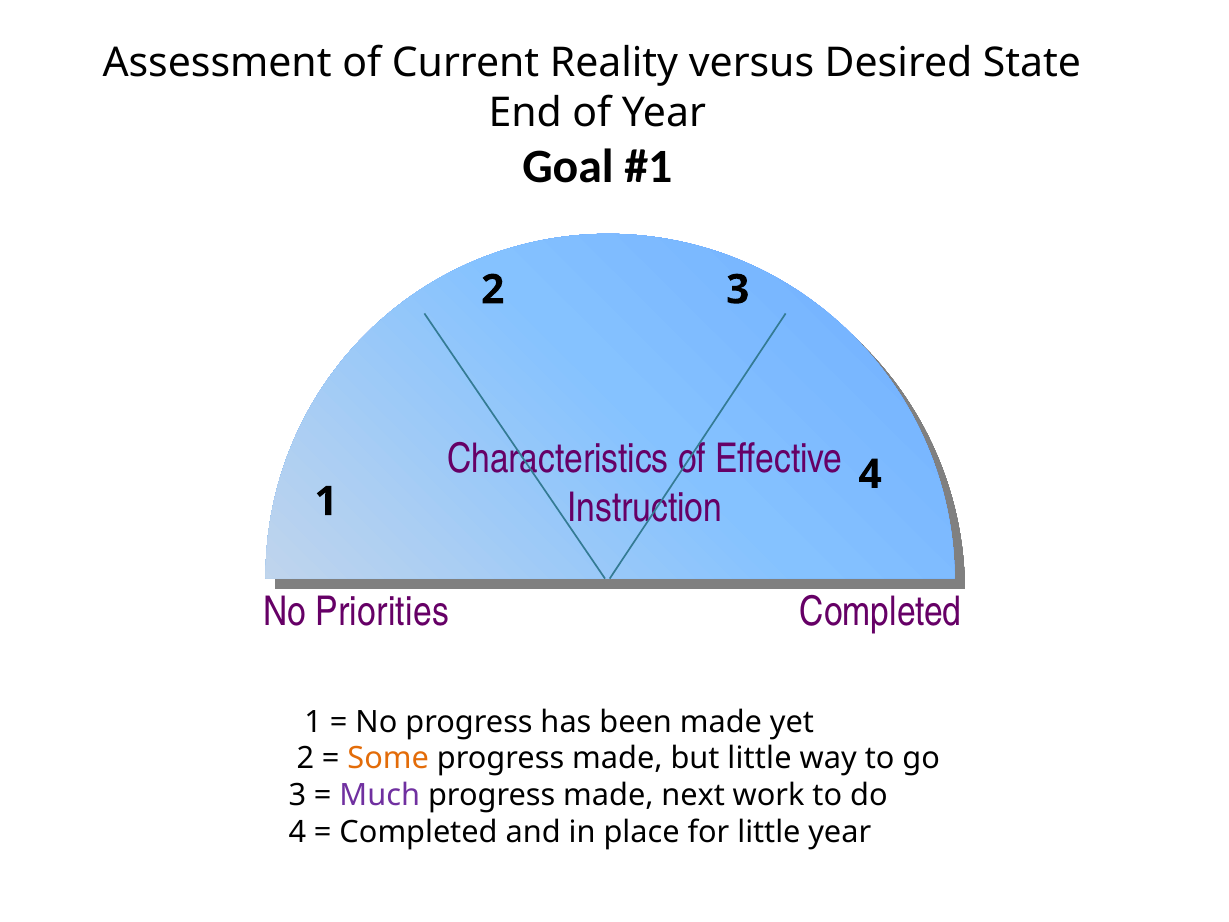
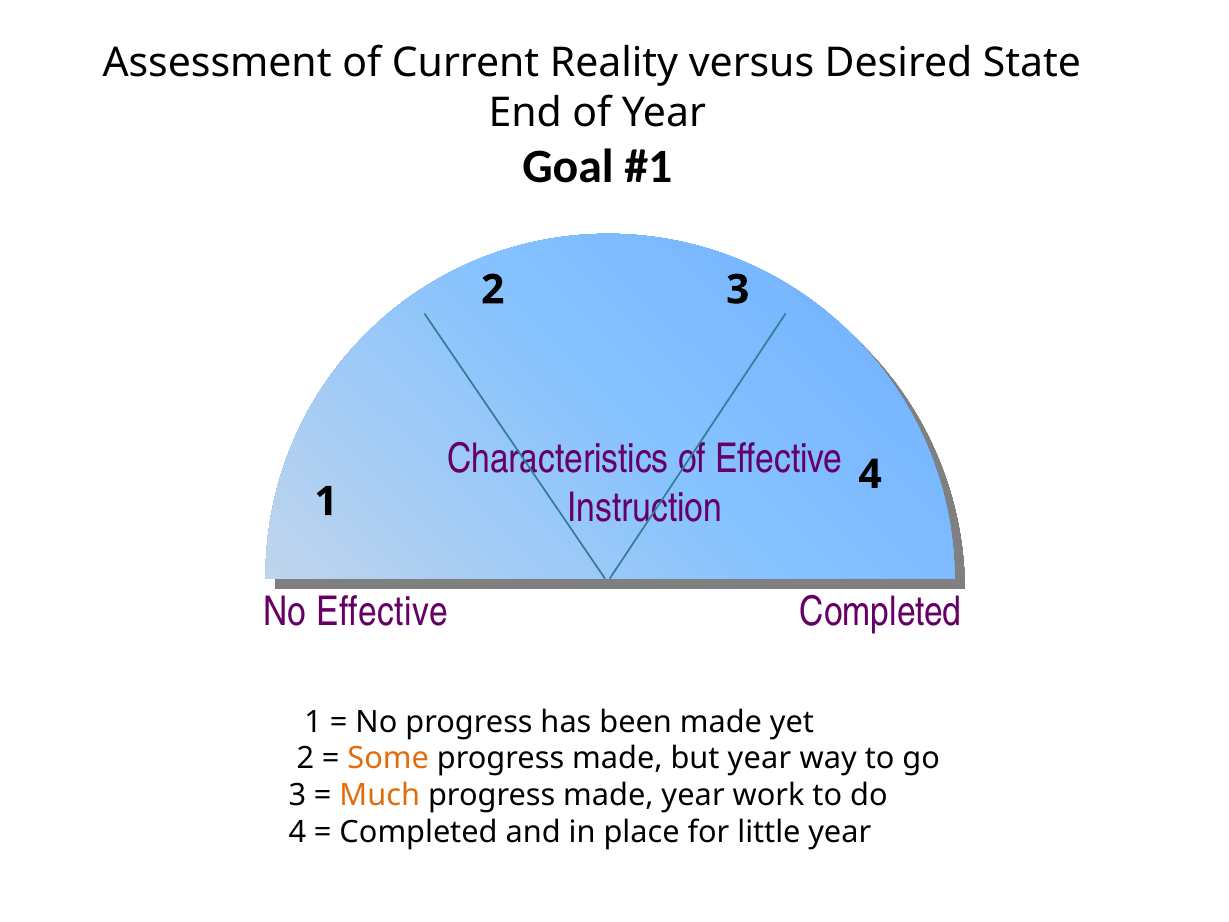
No Priorities: Priorities -> Effective (382, 612)
but little: little -> year (759, 759)
Much colour: purple -> orange (380, 795)
made next: next -> year (693, 795)
